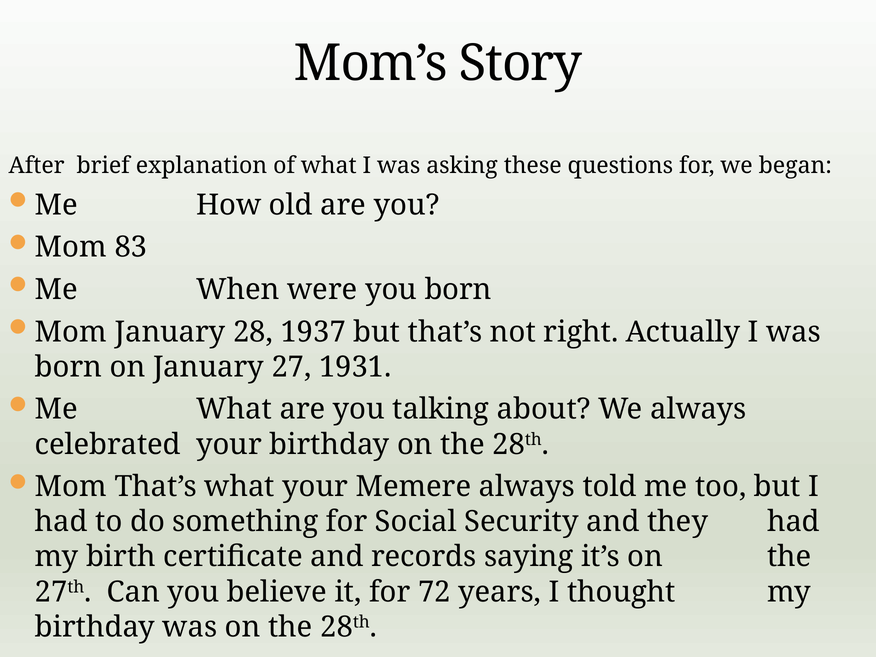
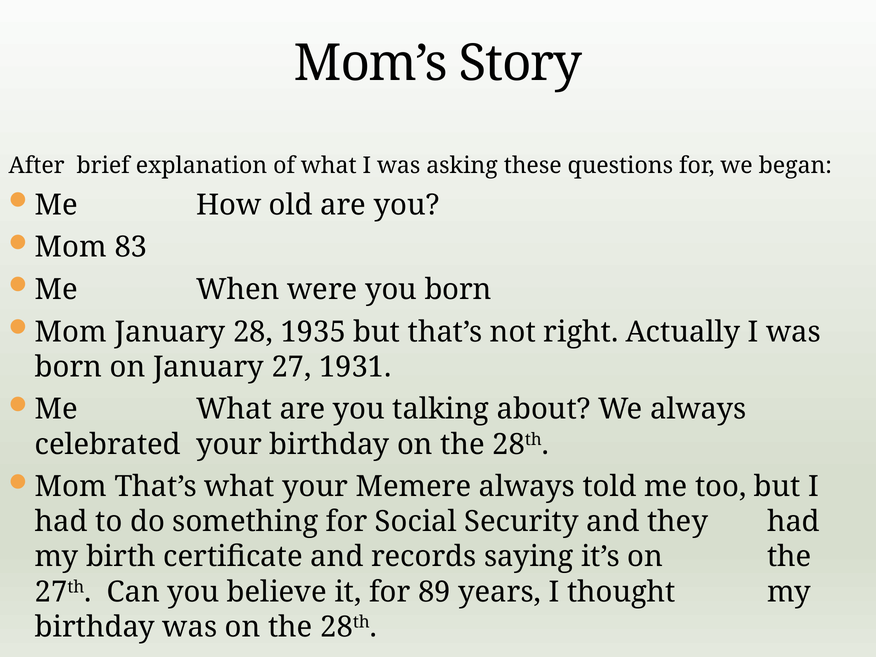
1937: 1937 -> 1935 (313, 332)
72: 72 -> 89 (434, 592)
